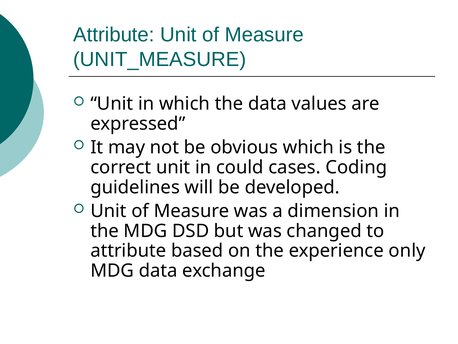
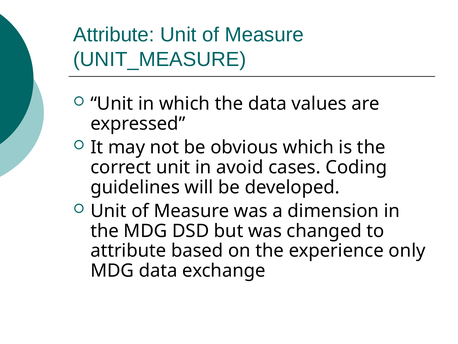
could: could -> avoid (240, 167)
